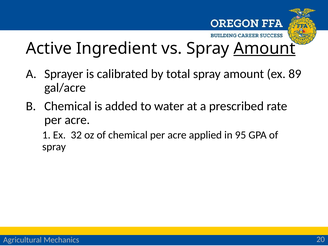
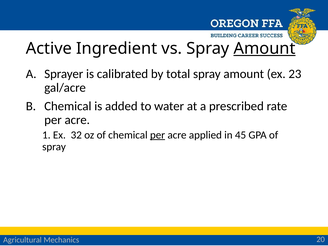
89: 89 -> 23 (295, 74)
per underline: none -> present (158, 135)
95: 95 -> 45 (241, 135)
